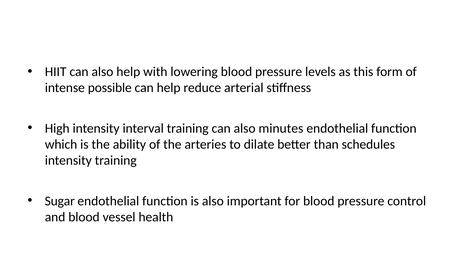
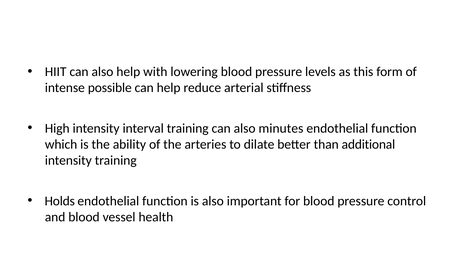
schedules: schedules -> additional (368, 144)
Sugar: Sugar -> Holds (60, 201)
